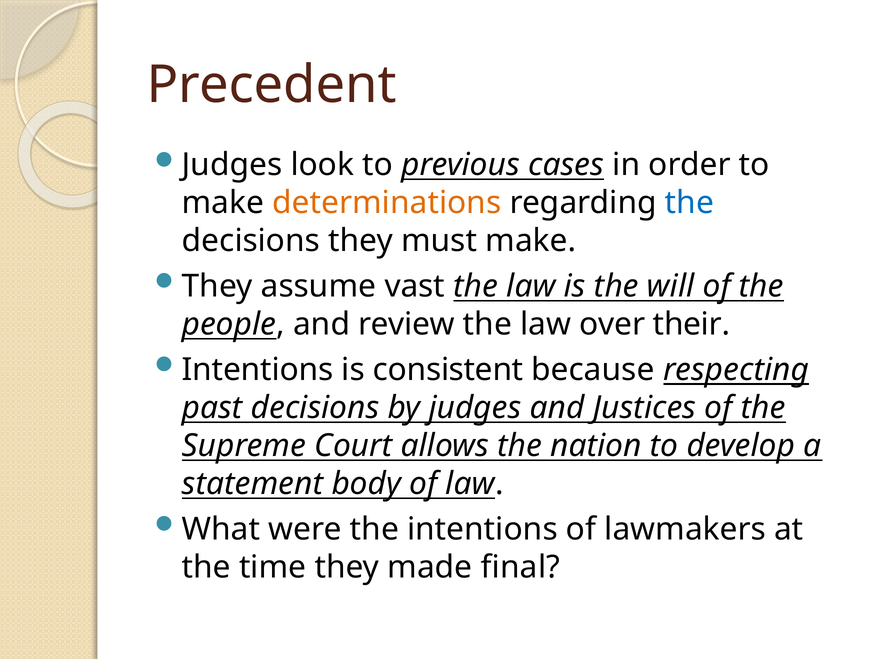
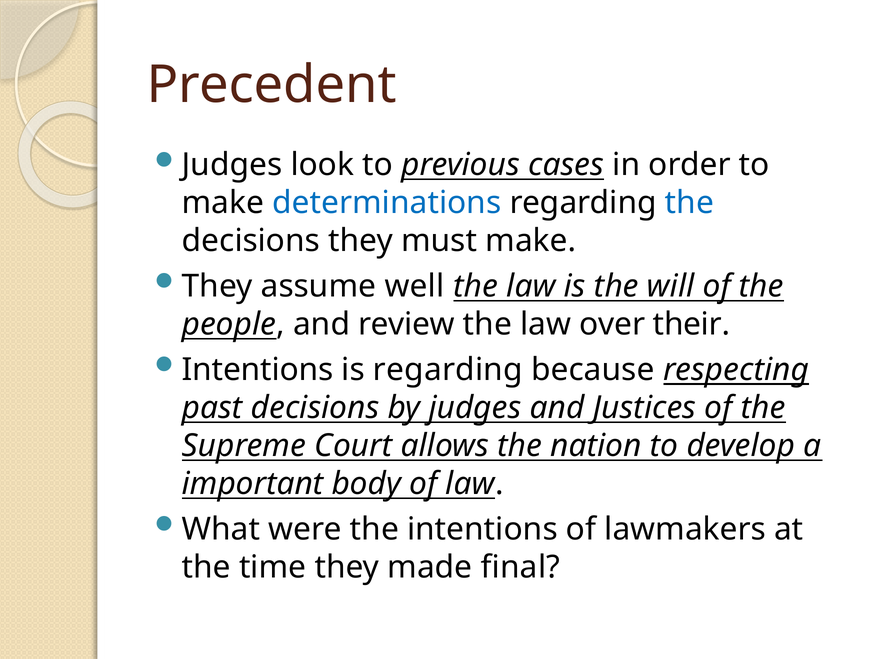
determinations colour: orange -> blue (387, 203)
vast: vast -> well (415, 286)
is consistent: consistent -> regarding (448, 370)
statement: statement -> important (253, 484)
